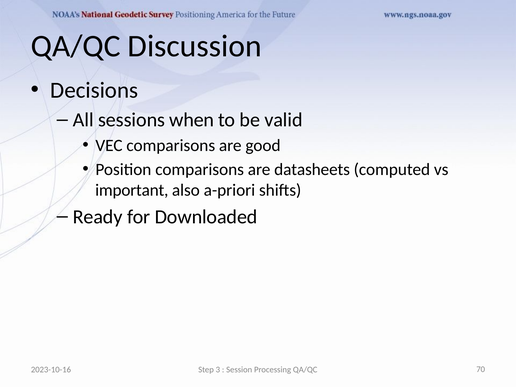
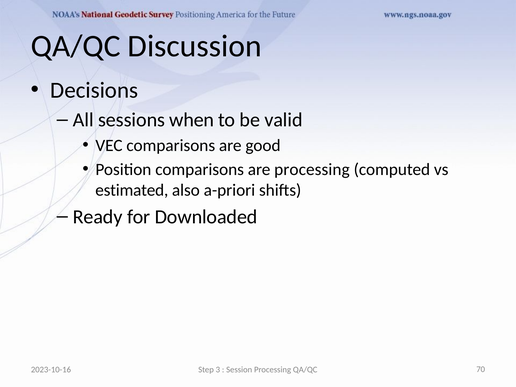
are datasheets: datasheets -> processing (312, 169)
important: important -> estimated (132, 190)
